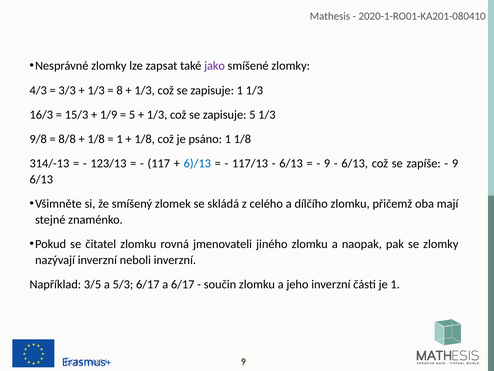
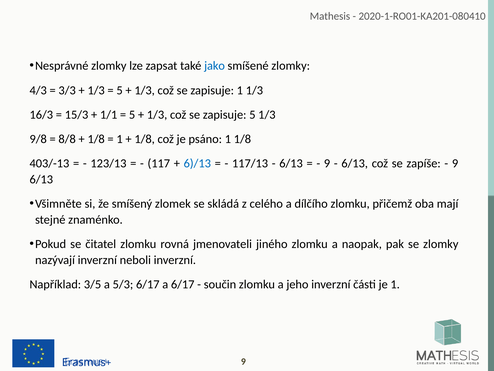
jako colour: purple -> blue (215, 66)
8: 8 -> 5 (120, 90)
1/9: 1/9 -> 1/1 (109, 115)
314/-13: 314/-13 -> 403/-13 (49, 163)
